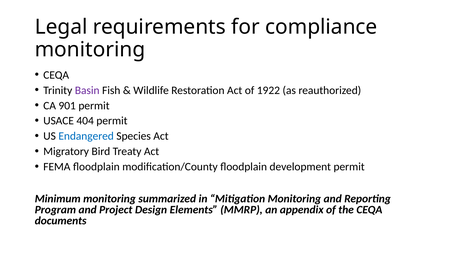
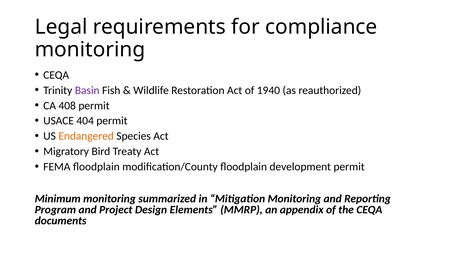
1922: 1922 -> 1940 (268, 90)
901: 901 -> 408 (67, 106)
Endangered colour: blue -> orange (86, 136)
